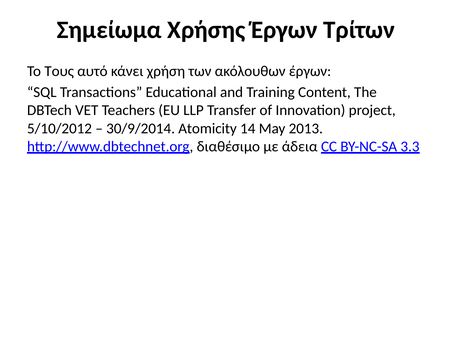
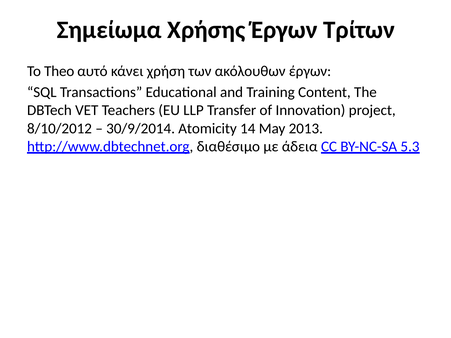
Τους: Τους -> Theo (59, 71)
5/10/2012: 5/10/2012 -> 8/10/2012 (59, 128)
3.3: 3.3 -> 5.3 (410, 147)
